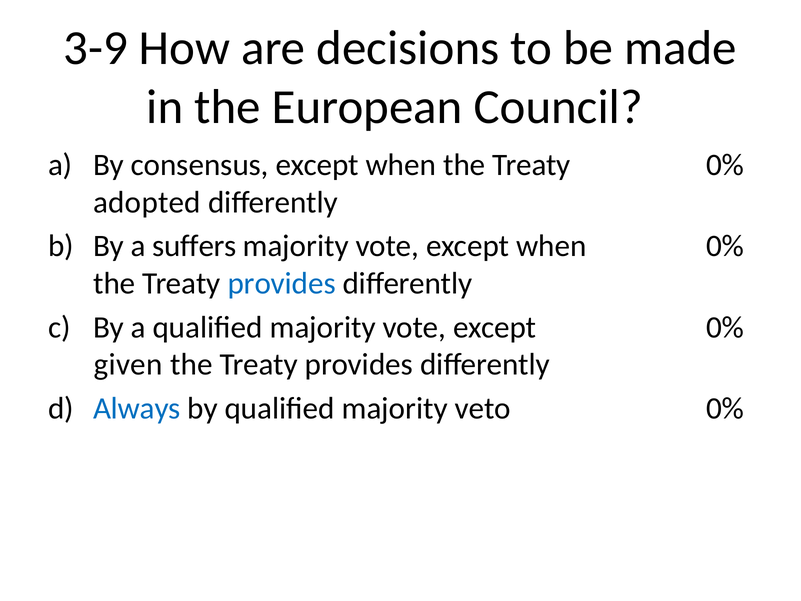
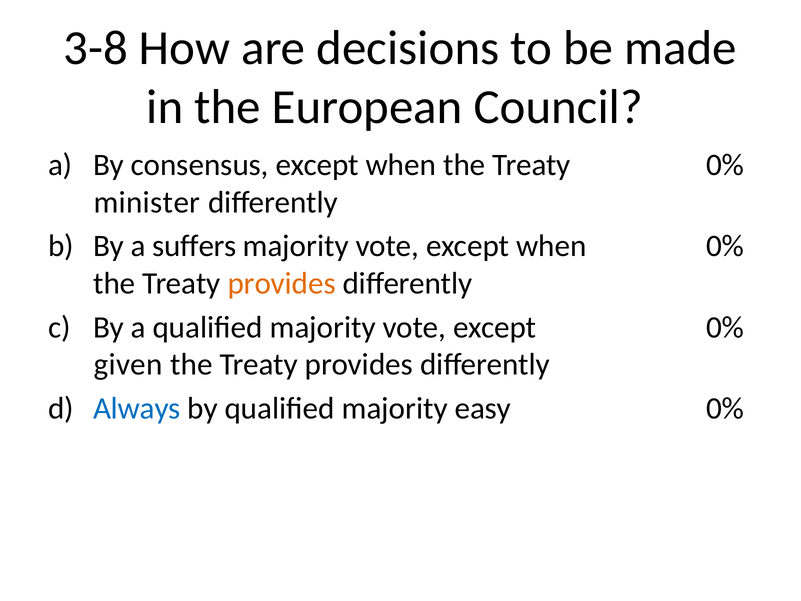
3-9: 3-9 -> 3-8 (96, 48)
adopted: adopted -> minister (147, 202)
provides colour: blue -> orange (282, 284)
veto: veto -> easy (483, 408)
